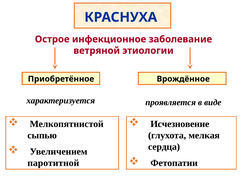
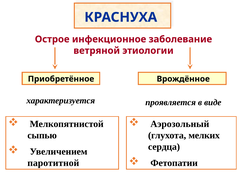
Исчезновение: Исчезновение -> Аэрозольный (180, 125)
мелкая: мелкая -> мелких (204, 136)
